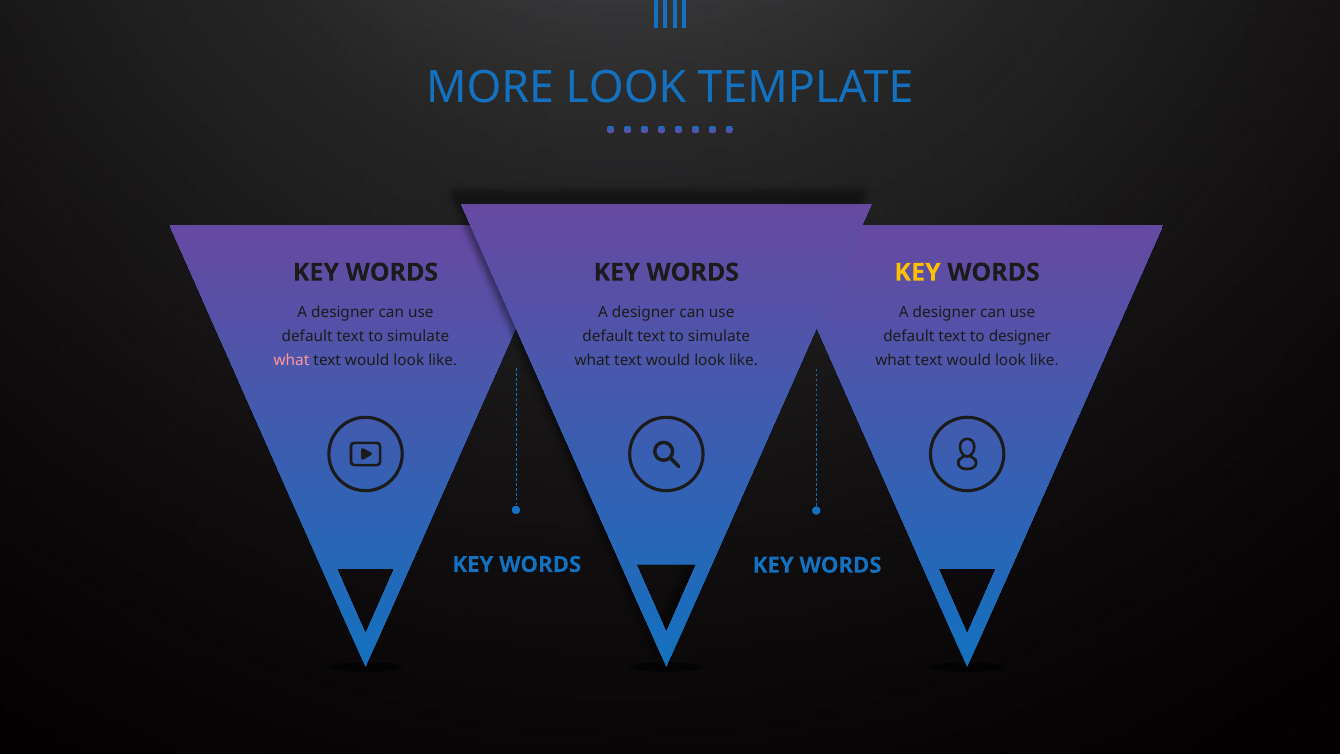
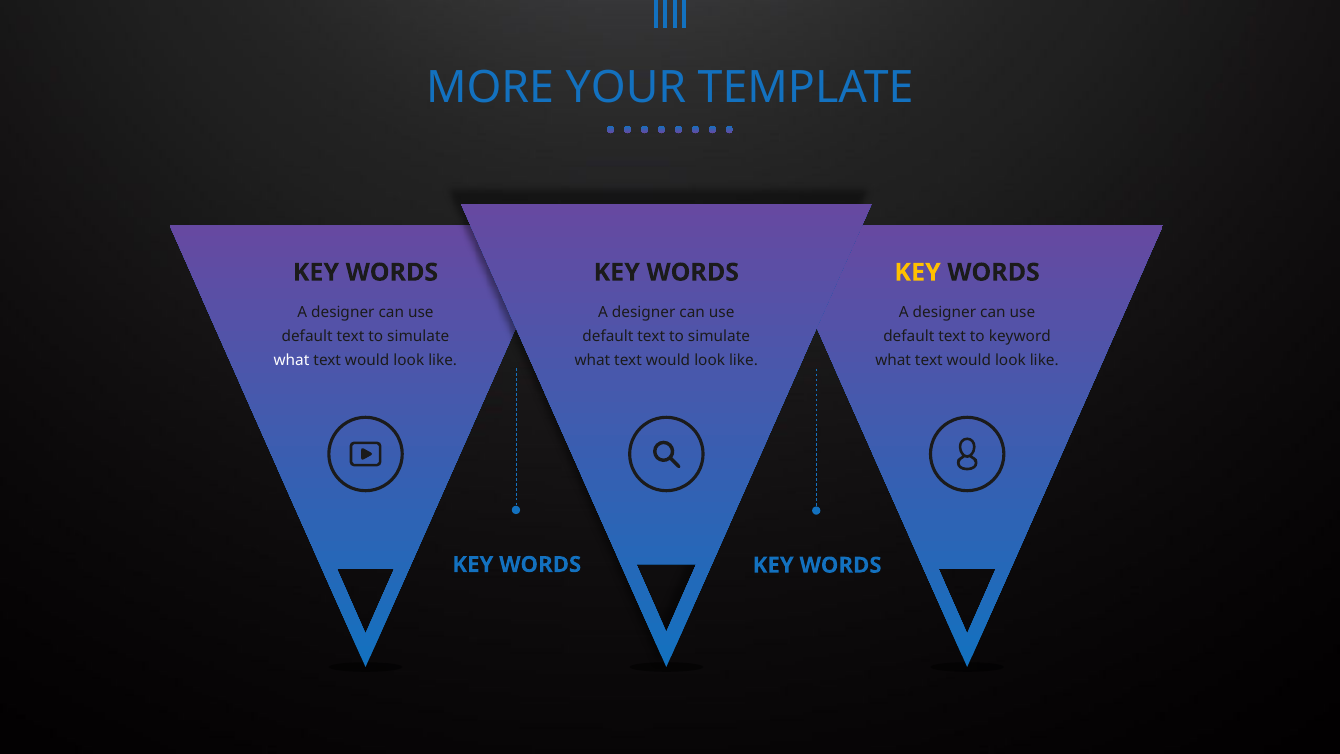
MORE LOOK: LOOK -> YOUR (626, 87)
to designer: designer -> keyword (1020, 337)
what colour: pink -> white (292, 360)
